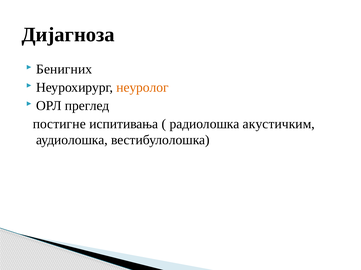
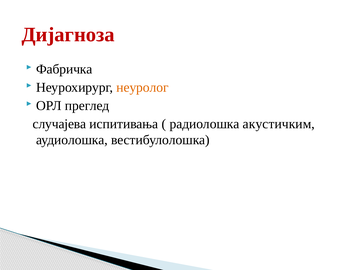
Дијагноза colour: black -> red (68, 35)
Бенигних: Бенигних -> Фабричка (64, 69)
постигне: постигне -> случајева (59, 124)
